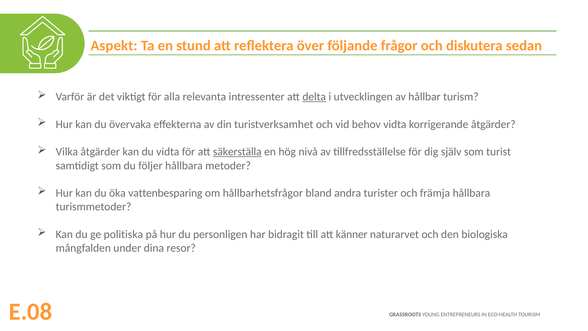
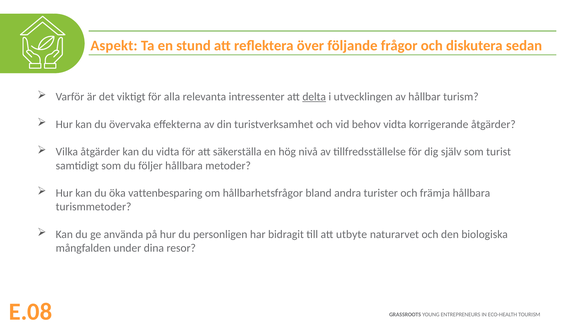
säkerställa underline: present -> none (237, 152)
politiska: politiska -> använda (123, 234)
känner: känner -> utbyte (352, 234)
